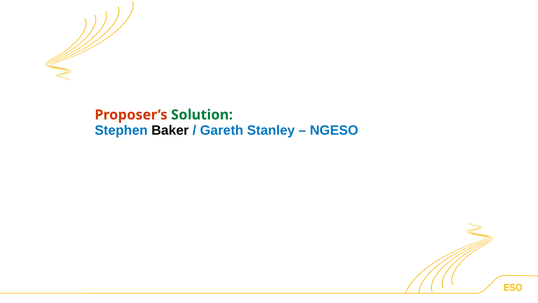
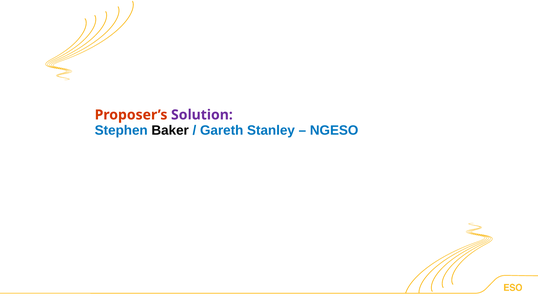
Solution colour: green -> purple (202, 115)
